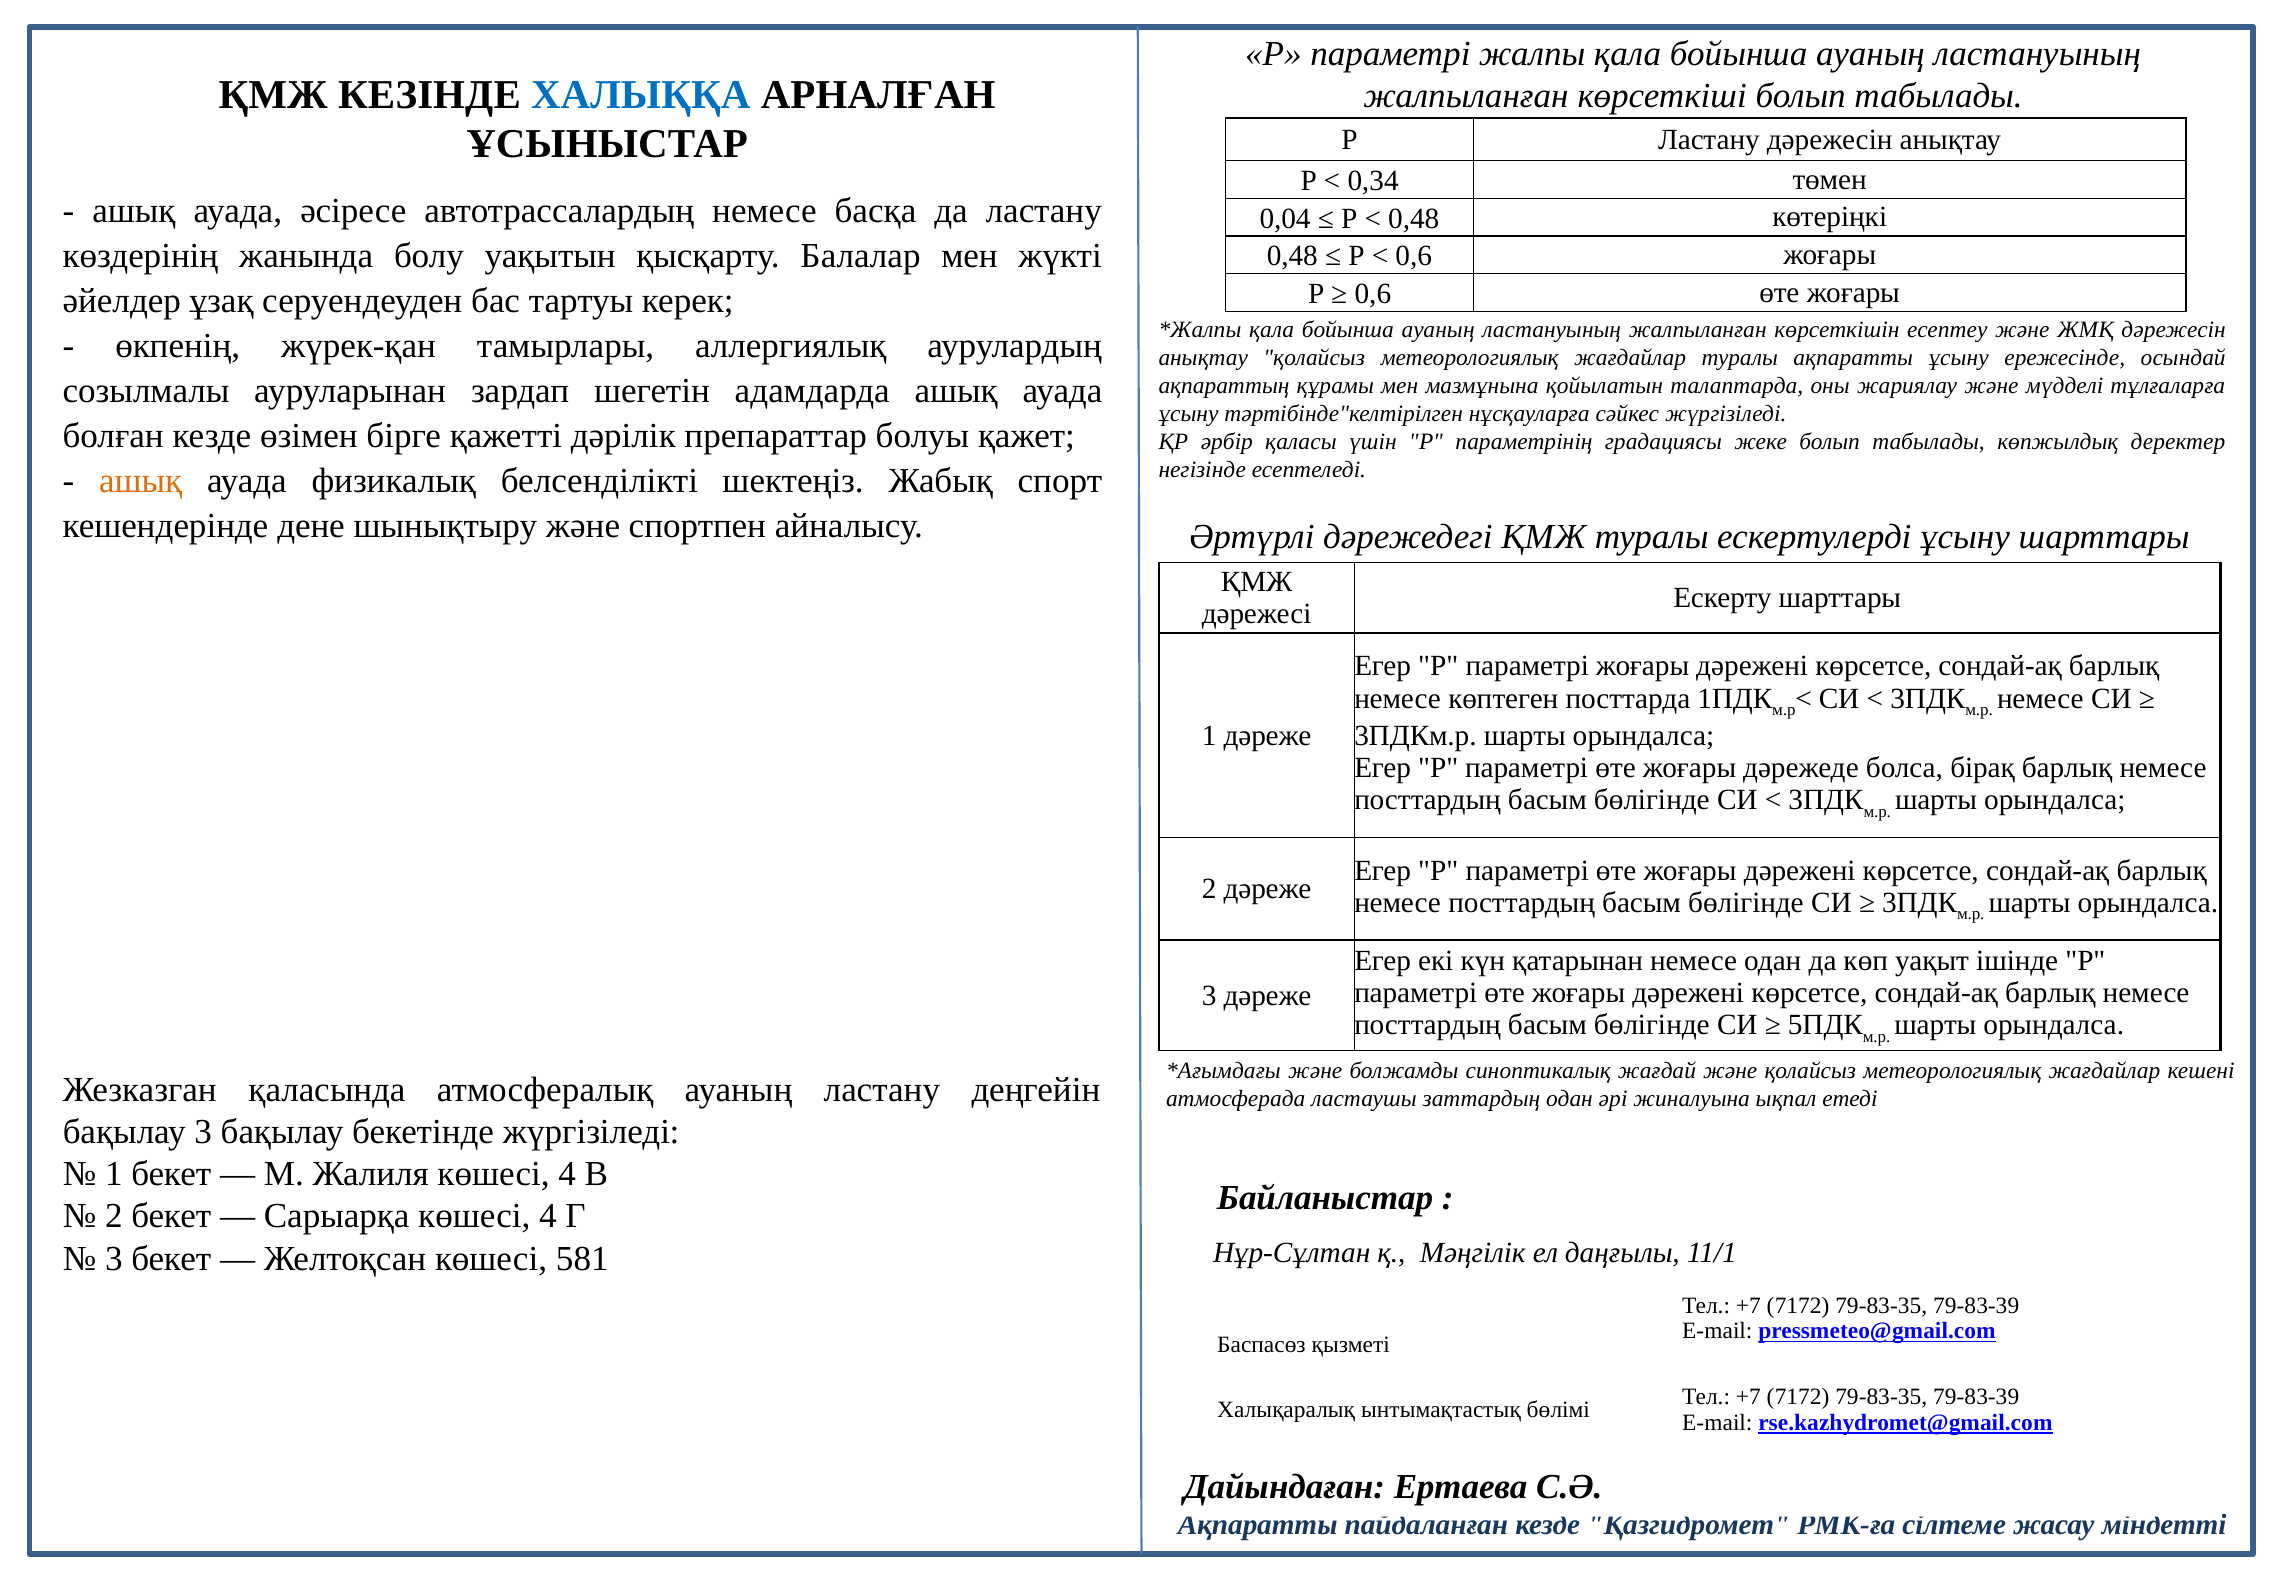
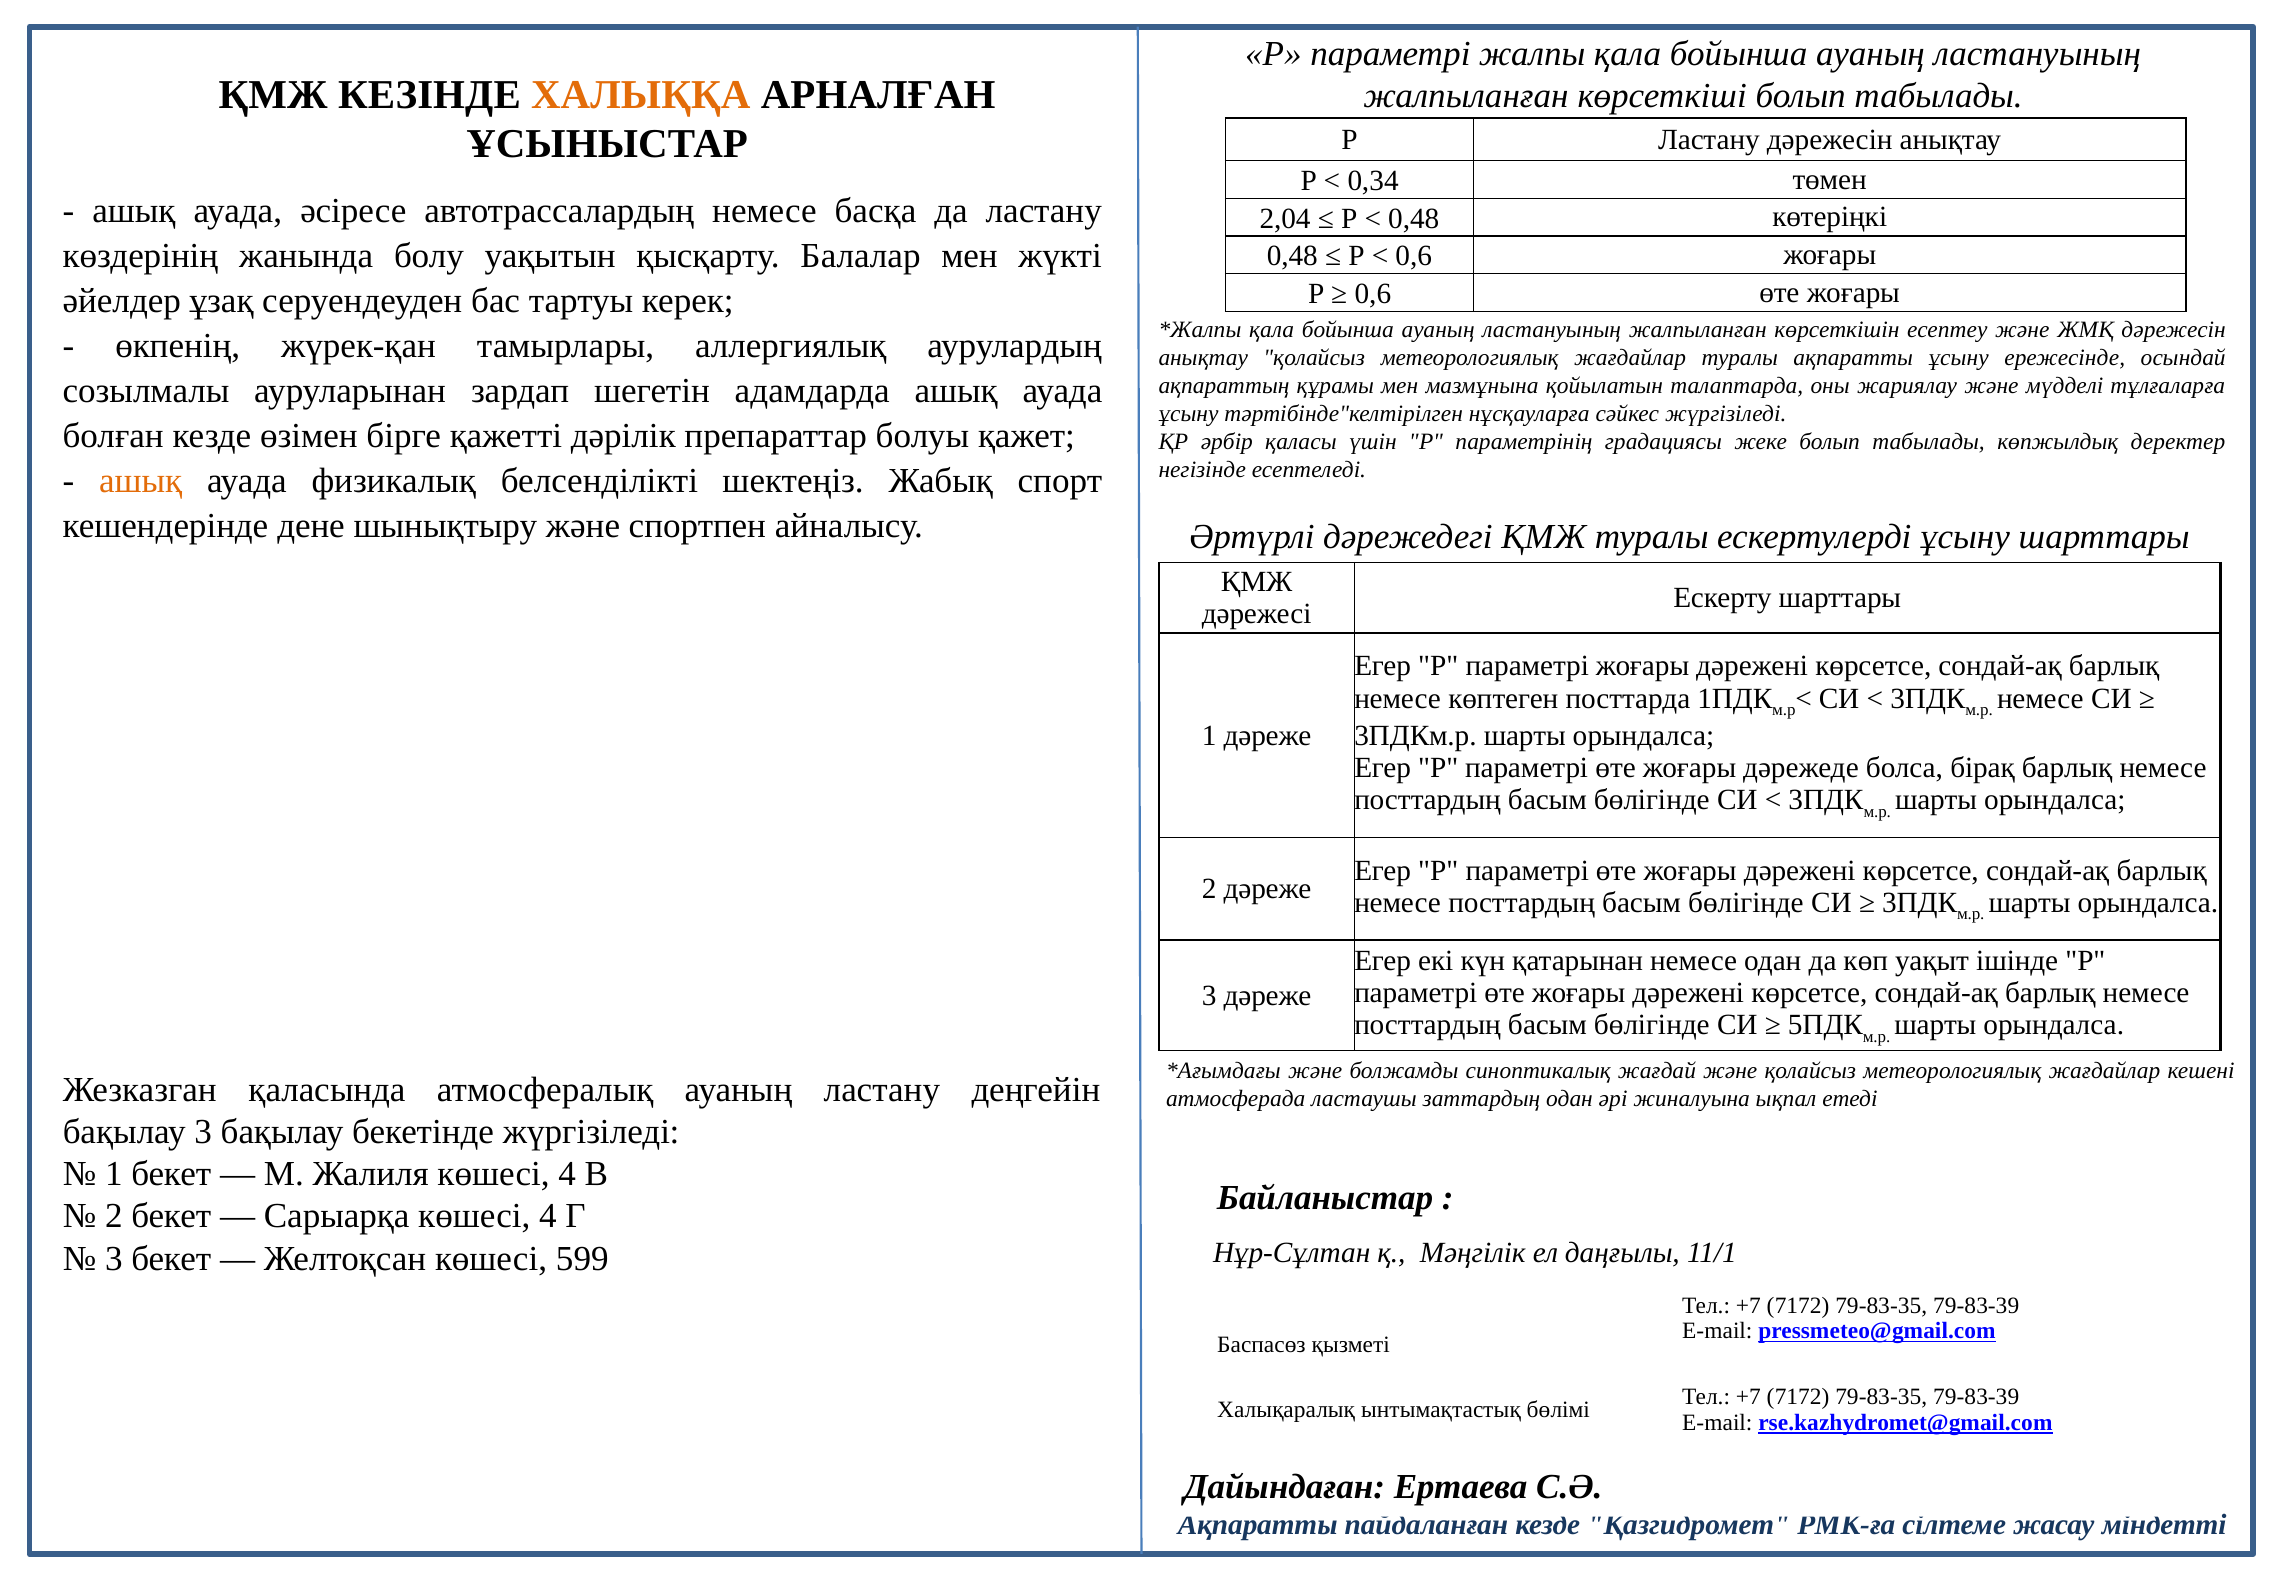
ХАЛЫҚҚА colour: blue -> orange (641, 94)
0,04: 0,04 -> 2,04 (1285, 218)
581: 581 -> 599 (582, 1258)
